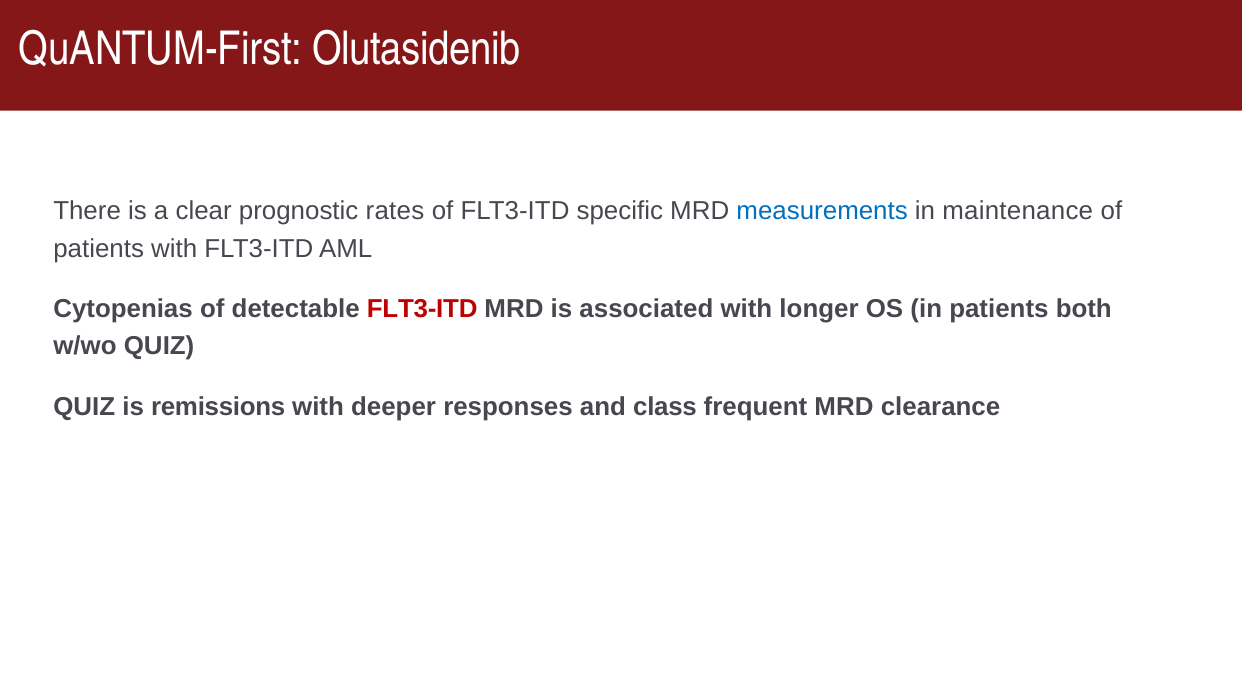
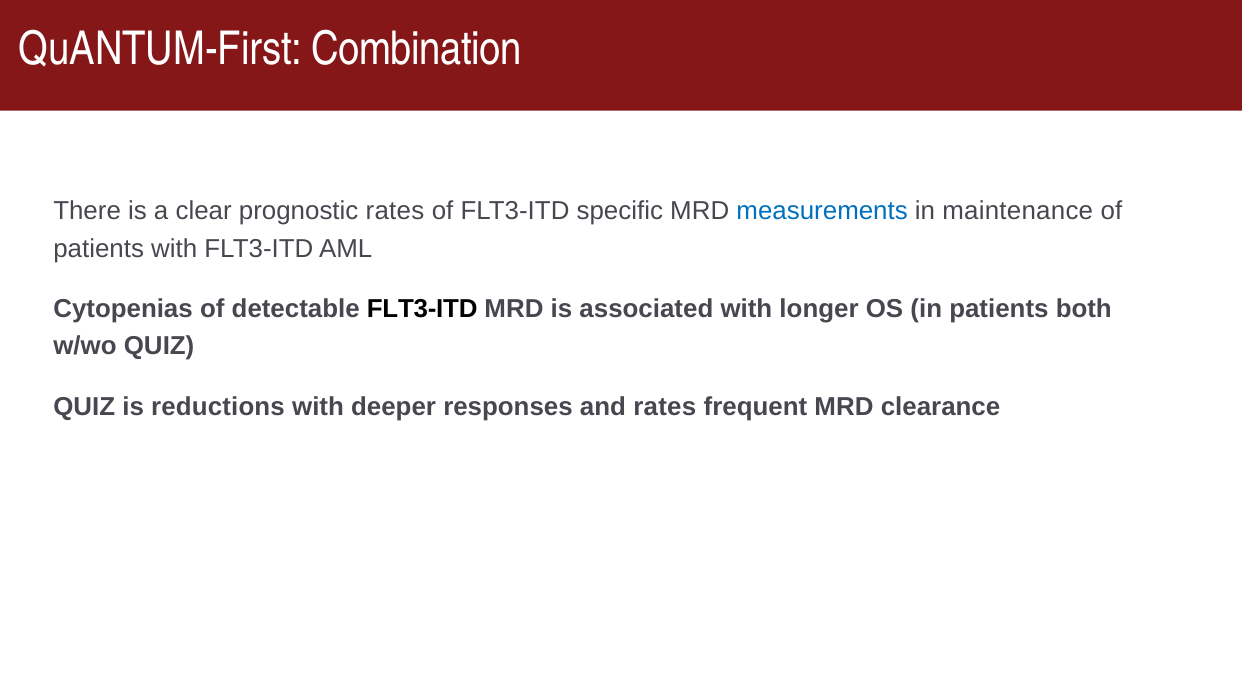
Olutasidenib: Olutasidenib -> Combination (417, 49)
FLT3-ITD colour: red -> black (422, 309)
remissions: remissions -> reductions (218, 407)
and class: class -> rates (665, 407)
